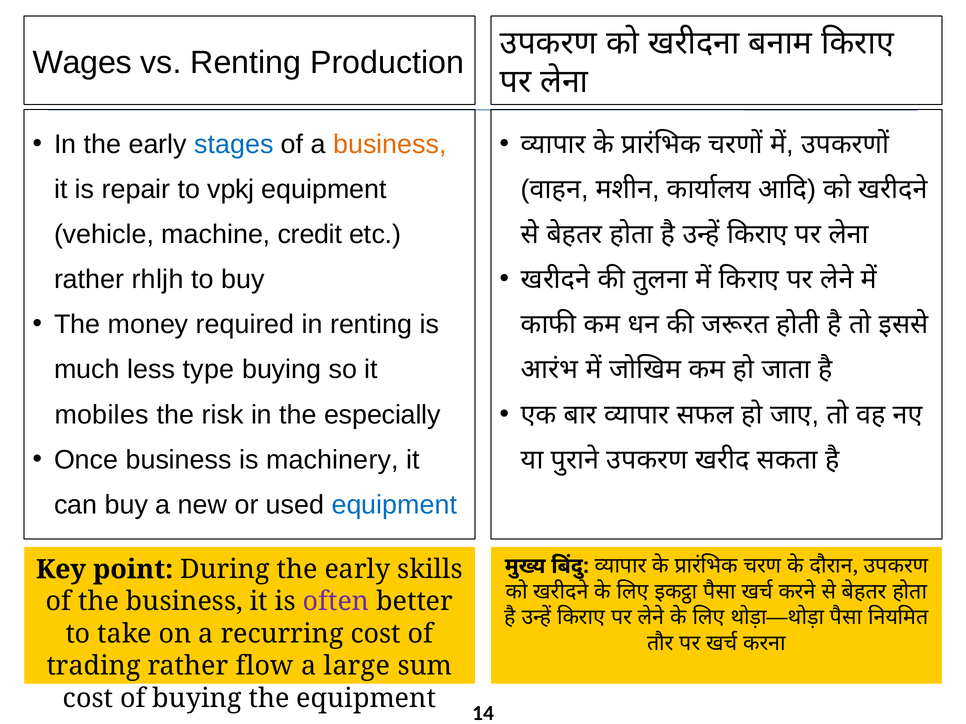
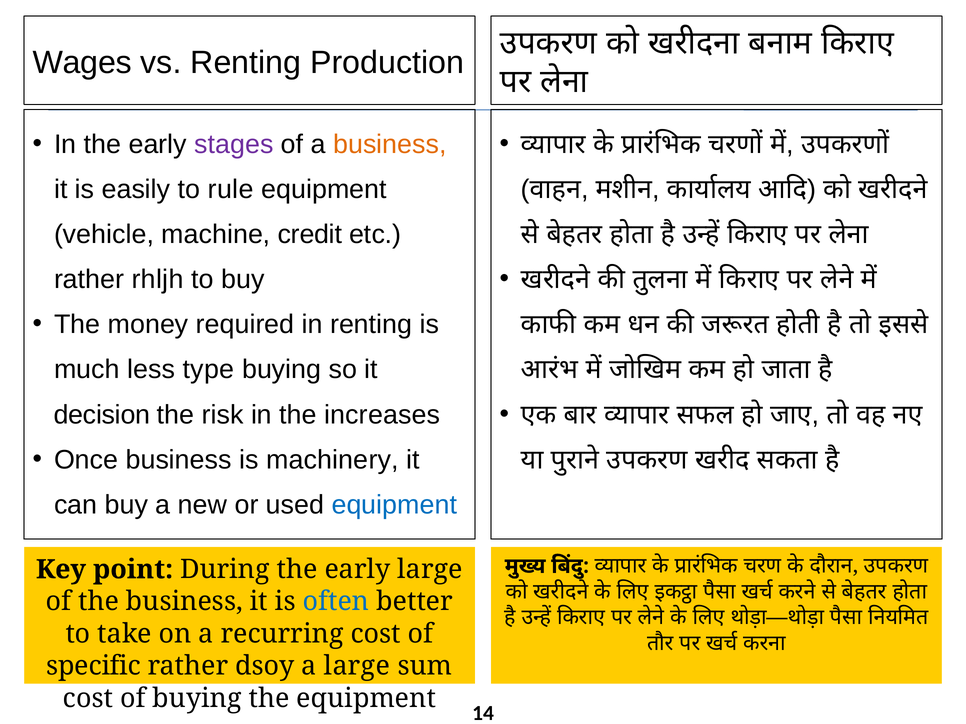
stages colour: blue -> purple (234, 145)
repair: repair -> easily (136, 190)
vpkj: vpkj -> rule (231, 190)
mobiles: mobiles -> decision (102, 415)
especially: especially -> increases (382, 415)
early skills: skills -> large (430, 570)
often colour: purple -> blue (336, 602)
trading: trading -> specific (94, 666)
flow: flow -> dsoy (265, 666)
